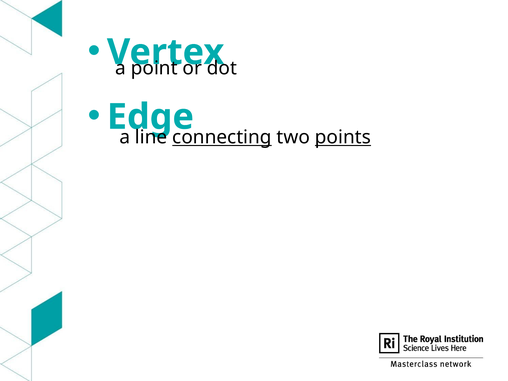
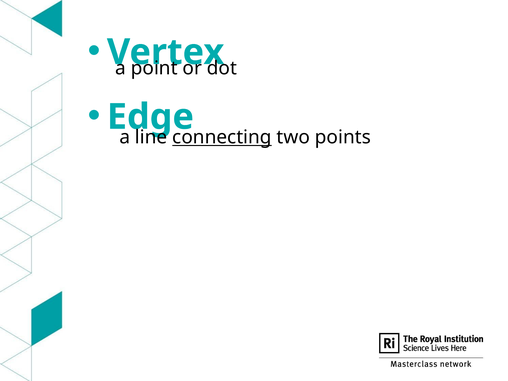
points underline: present -> none (343, 137)
